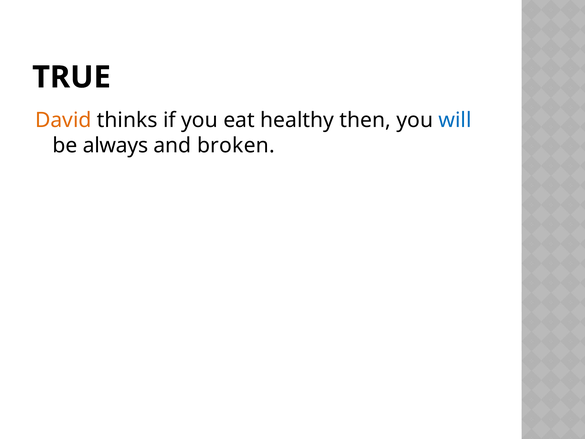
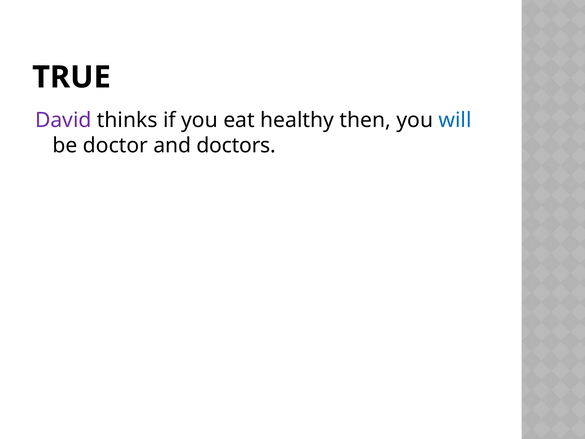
David colour: orange -> purple (63, 120)
always: always -> doctor (115, 145)
broken: broken -> doctors (236, 145)
